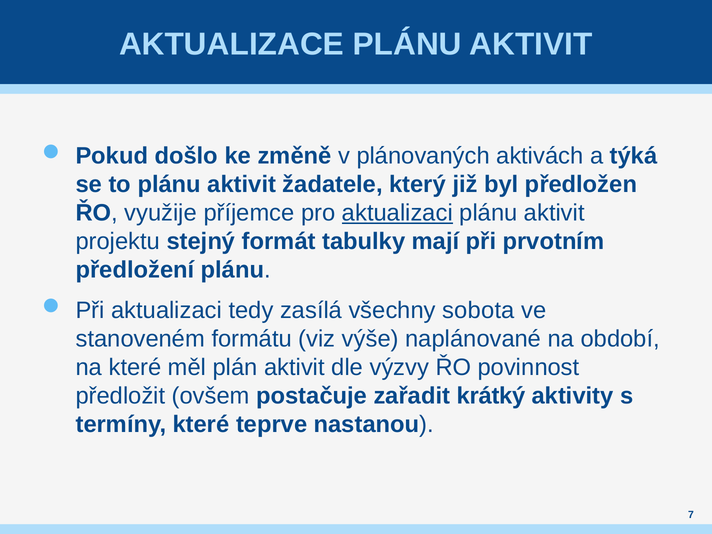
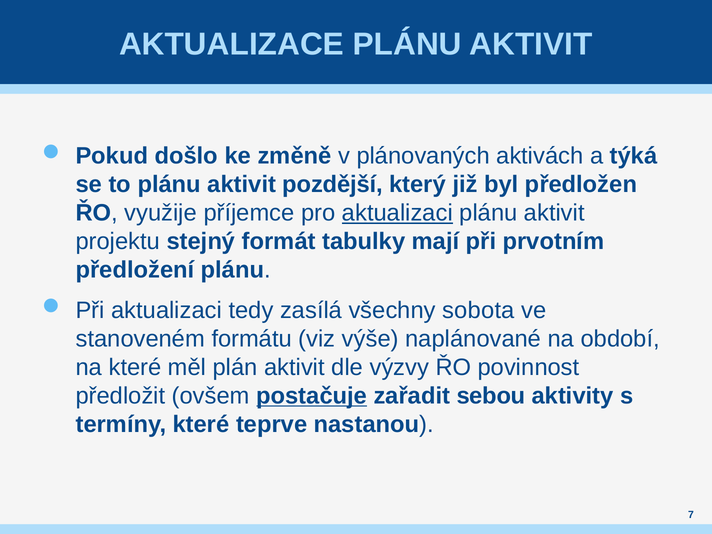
žadatele: žadatele -> pozdější (333, 185)
postačuje underline: none -> present (312, 396)
krátký: krátký -> sebou (491, 396)
